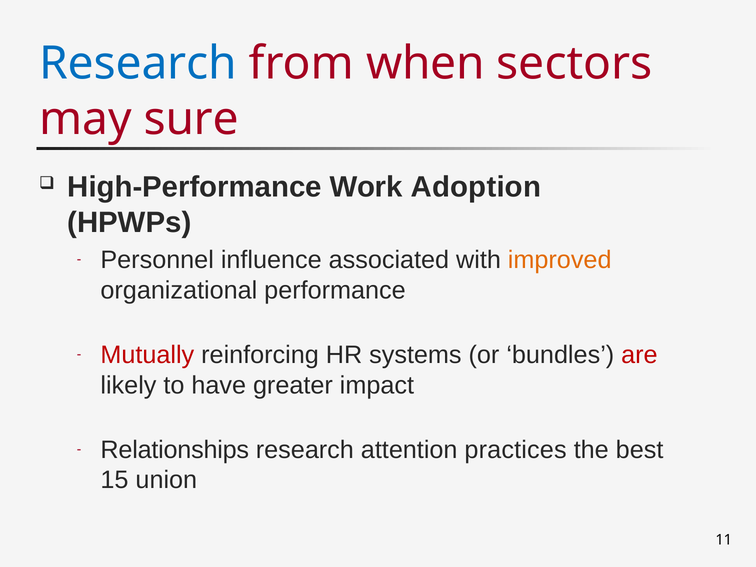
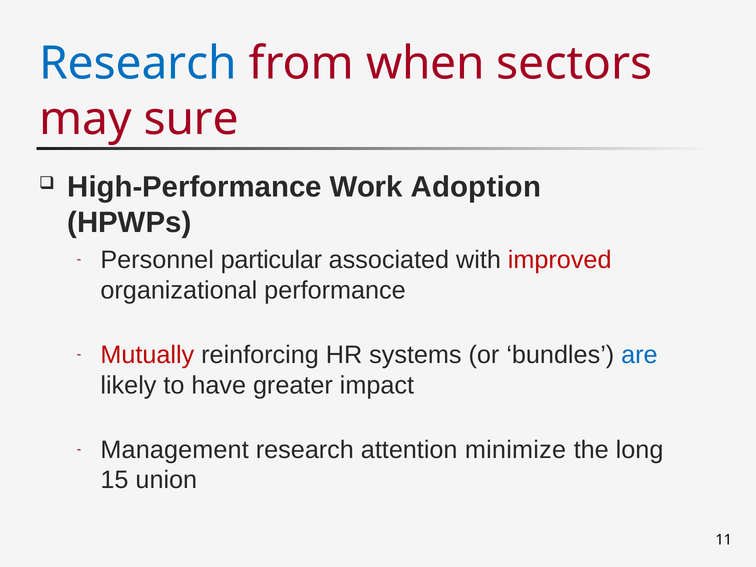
influence: influence -> particular (271, 260)
improved colour: orange -> red (560, 260)
are colour: red -> blue (639, 355)
Relationships: Relationships -> Management (175, 450)
practices: practices -> minimize (515, 450)
best: best -> long (640, 450)
